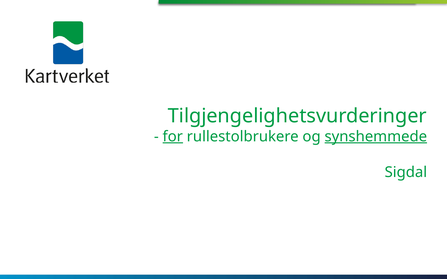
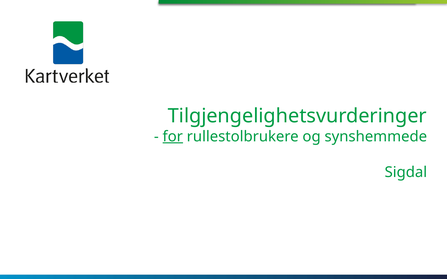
synshemmede underline: present -> none (376, 137)
